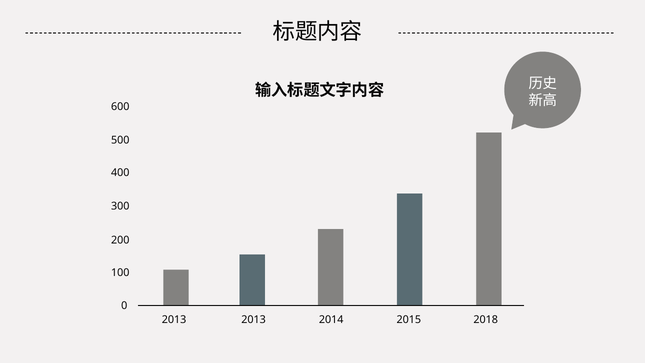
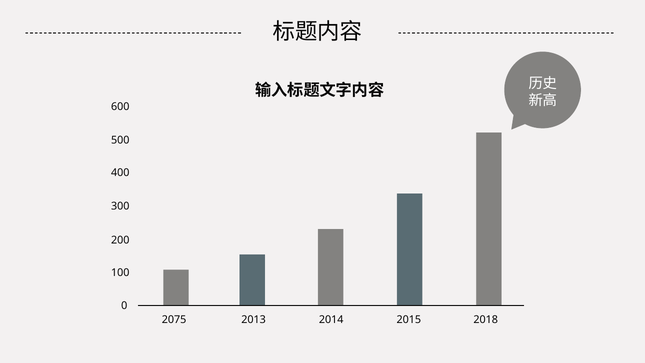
2013: 2013 -> 2075 (174, 320)
